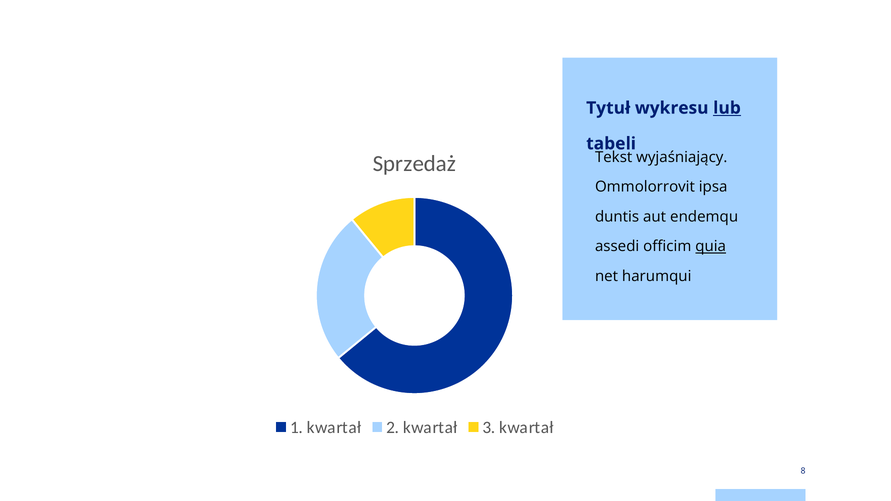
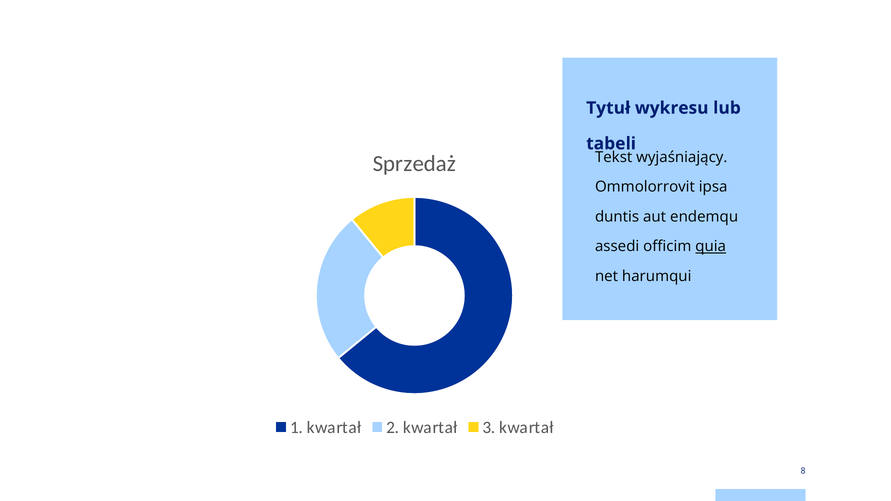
lub underline: present -> none (727, 108)
